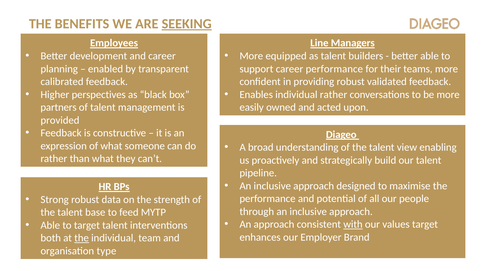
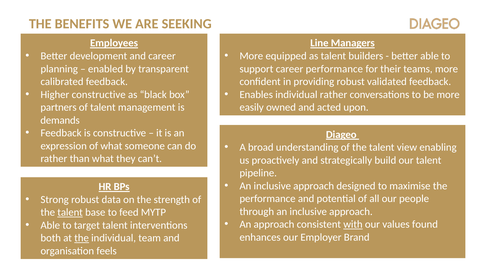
SEEKING underline: present -> none (187, 24)
Higher perspectives: perspectives -> constructive (99, 95)
provided: provided -> demands (60, 120)
talent underline: none -> present (70, 213)
values target: target -> found (425, 224)
type: type -> feels (107, 251)
